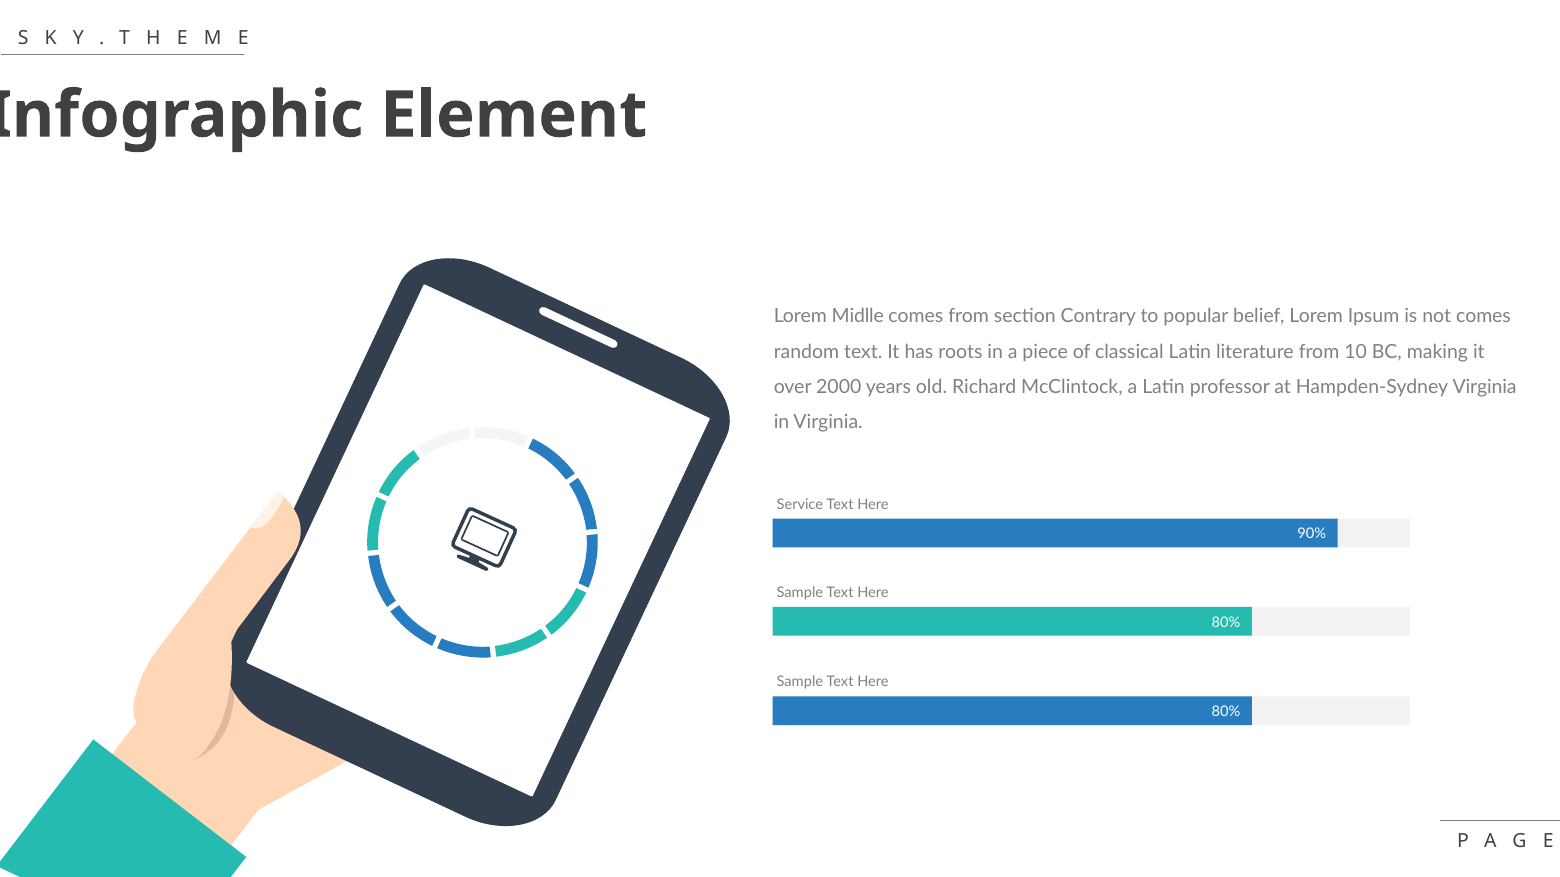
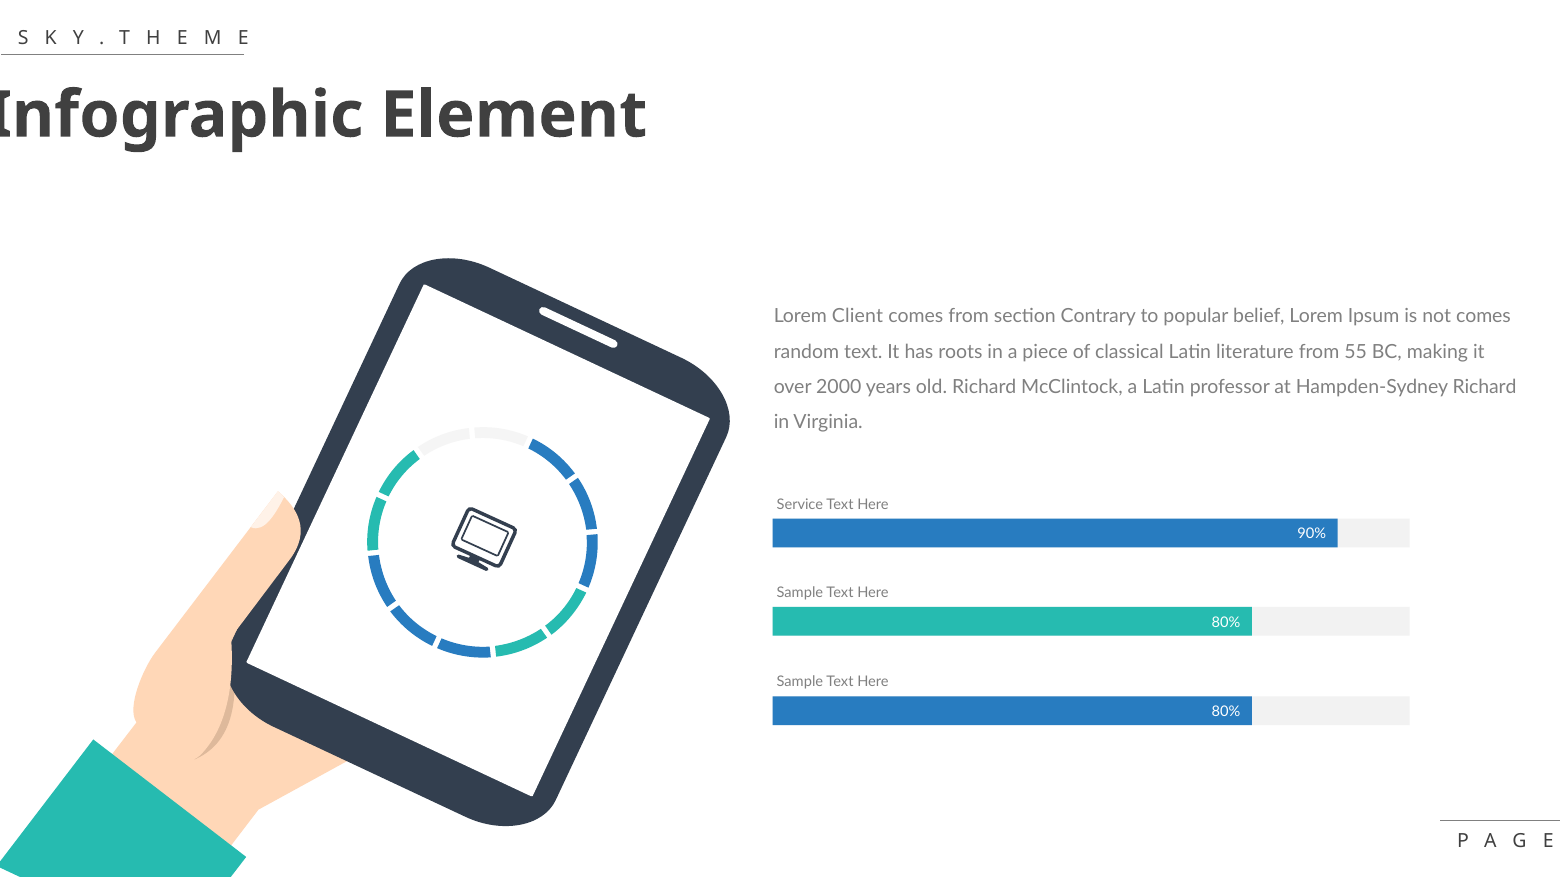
Midlle: Midlle -> Client (858, 317)
10: 10 -> 55 (1356, 352)
Hampden-Sydney Virginia: Virginia -> Richard (1485, 387)
